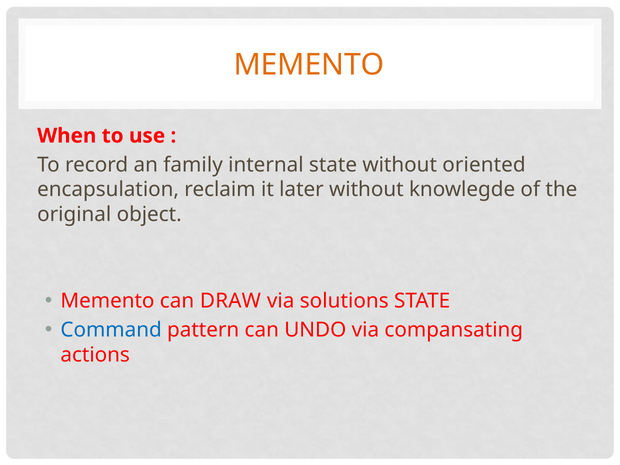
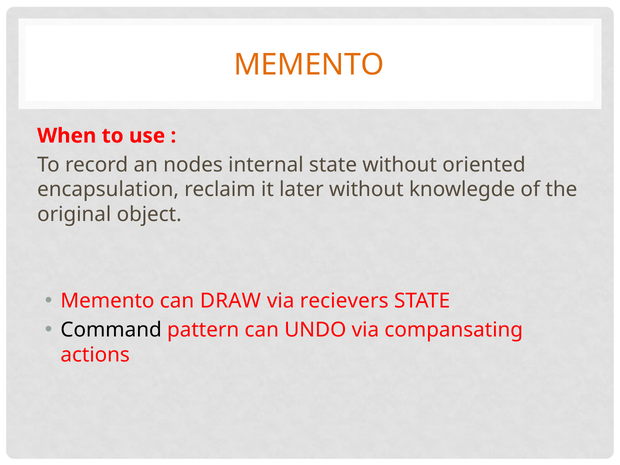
family: family -> nodes (193, 165)
solutions: solutions -> recievers (344, 301)
Command colour: blue -> black (111, 330)
